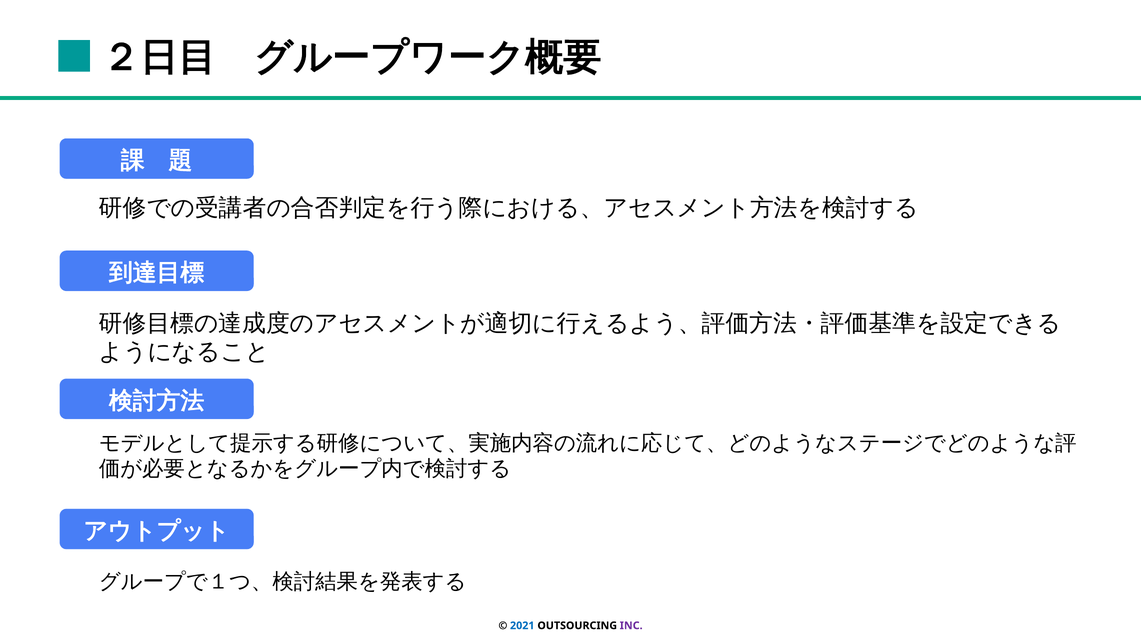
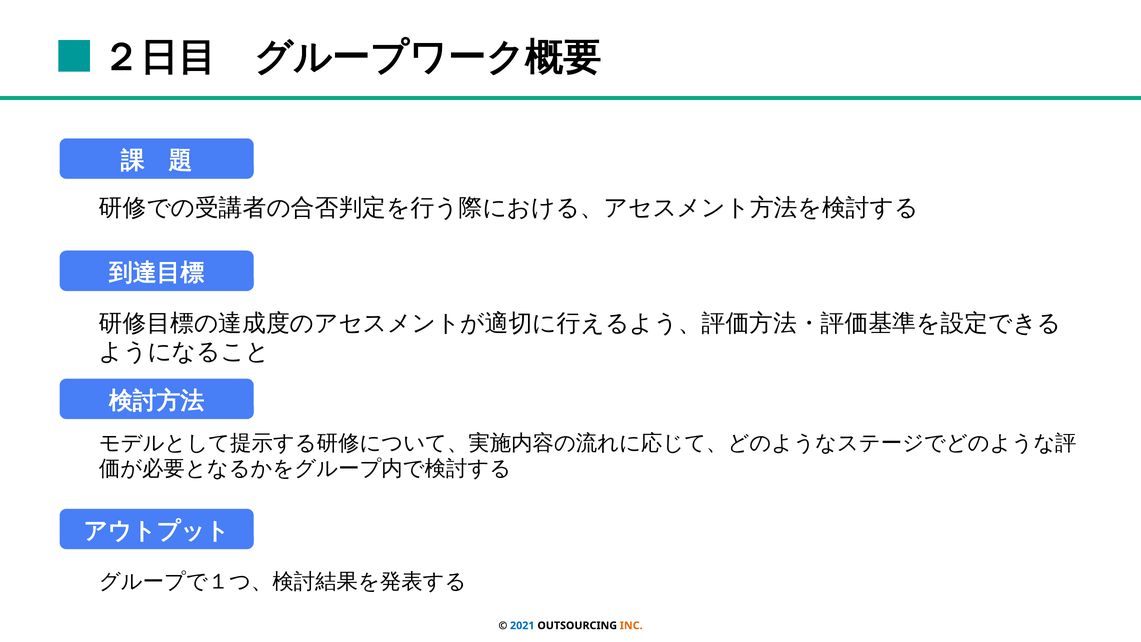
INC colour: purple -> orange (631, 625)
